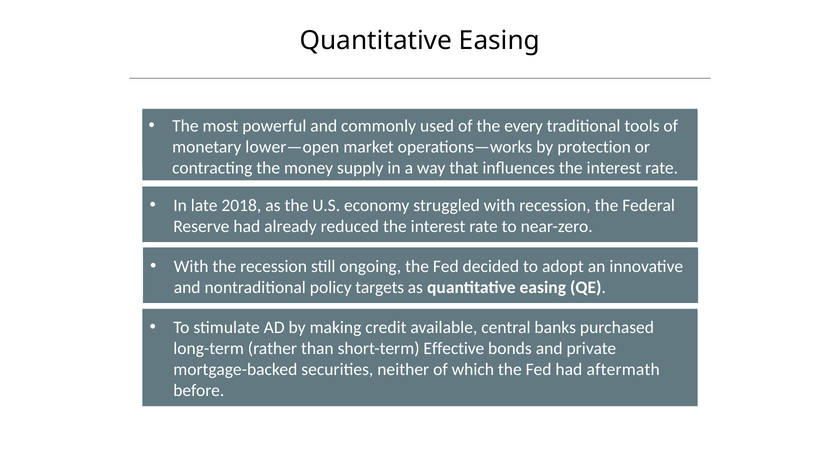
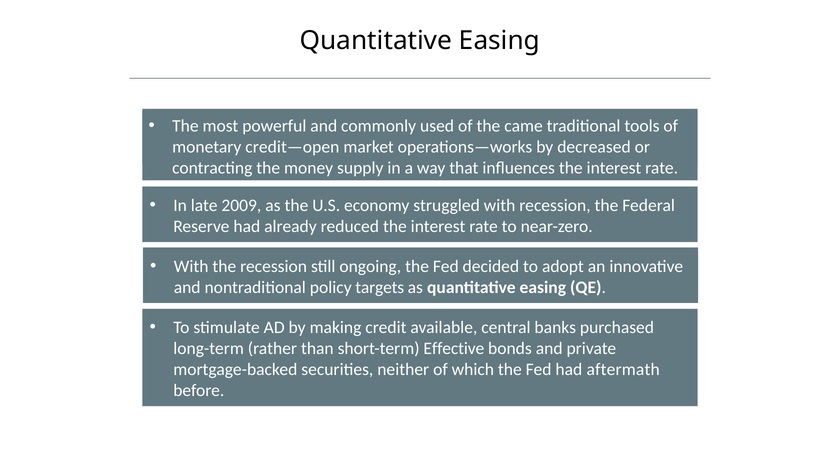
every: every -> came (524, 126)
lower—open: lower—open -> credit—open (292, 147)
protection: protection -> decreased (594, 147)
2018: 2018 -> 2009 (241, 206)
